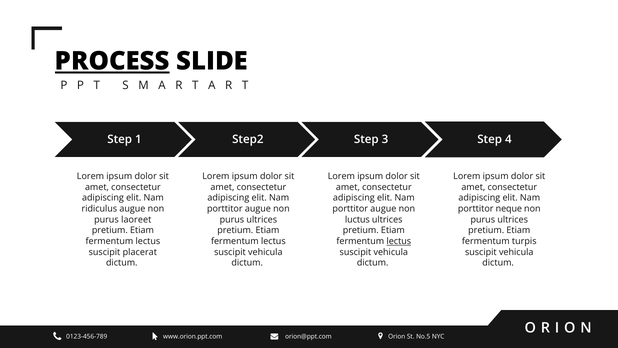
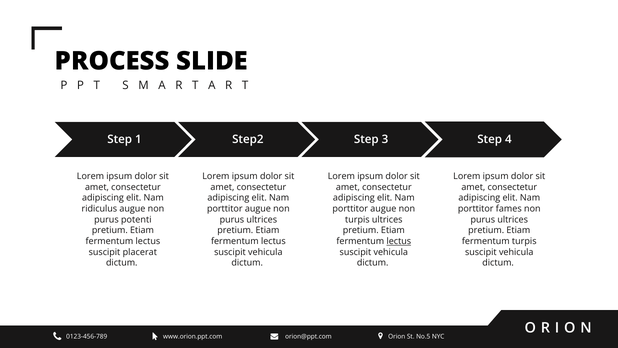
PROCESS underline: present -> none (112, 61)
neque: neque -> fames (509, 209)
laoreet: laoreet -> potenti (136, 219)
luctus: luctus -> turpis (357, 219)
